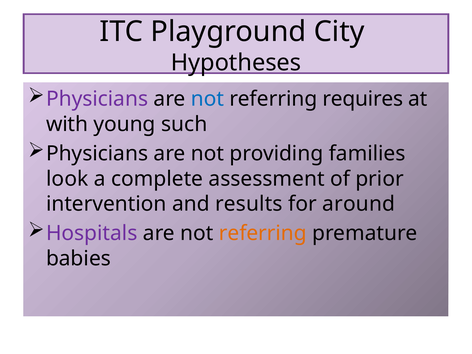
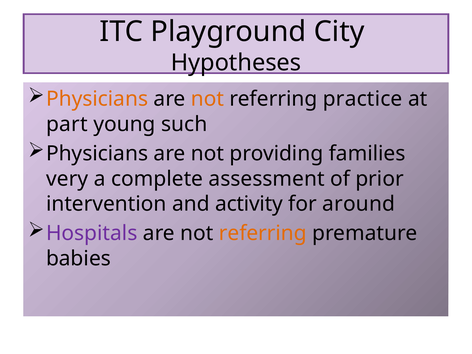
Physicians colour: purple -> orange (97, 99)
not colour: blue -> orange (207, 99)
requires: requires -> practice (363, 99)
with: with -> part (67, 124)
look: look -> very (67, 179)
results: results -> activity (249, 204)
